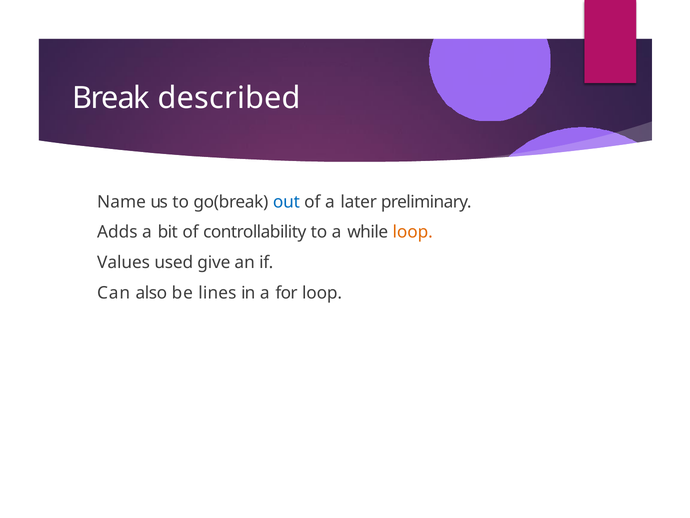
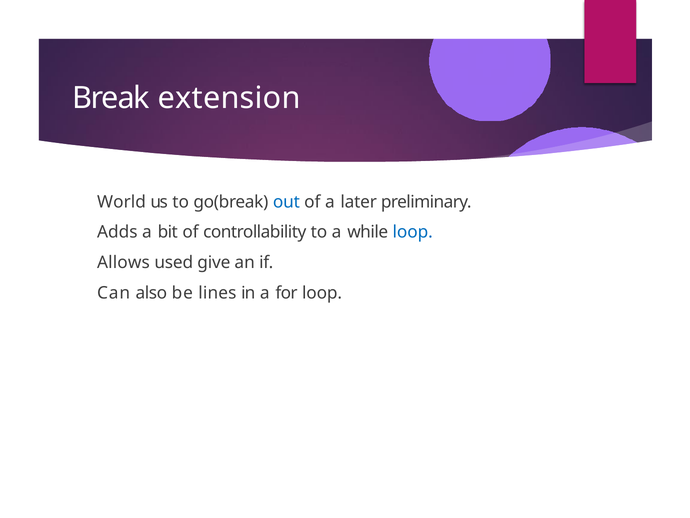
described: described -> extension (229, 98)
Name: Name -> World (122, 202)
loop colour: orange -> blue (413, 232)
Values: Values -> Allows (123, 262)
